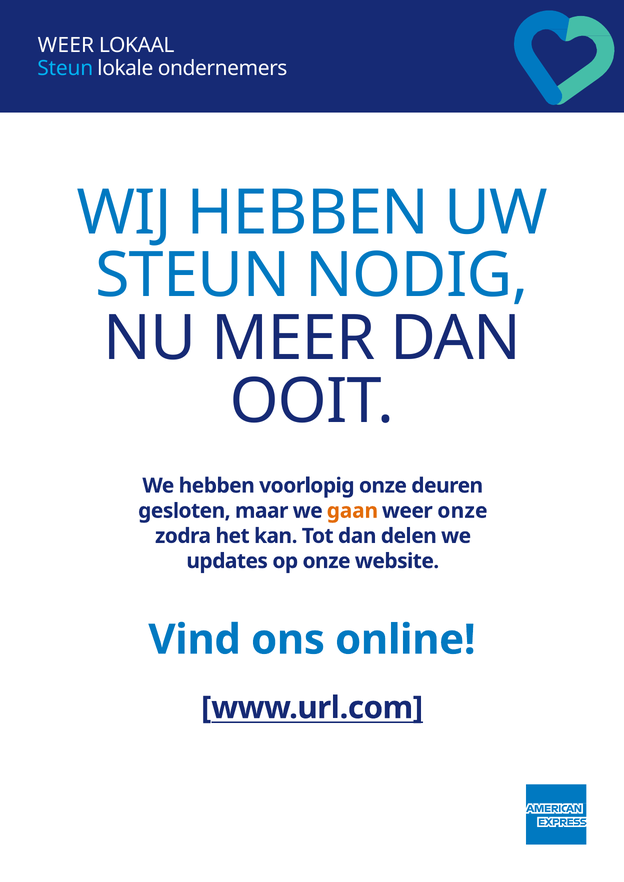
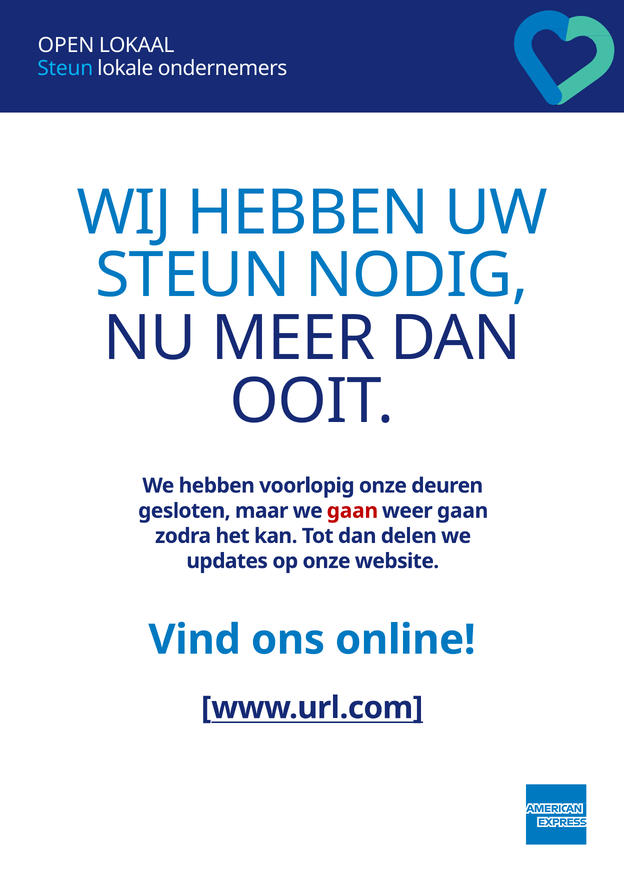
WEER: WEER -> OPEN (66, 45)
gaan colour: orange -> red (352, 511)
weer onze: onze -> gaan (463, 511)
